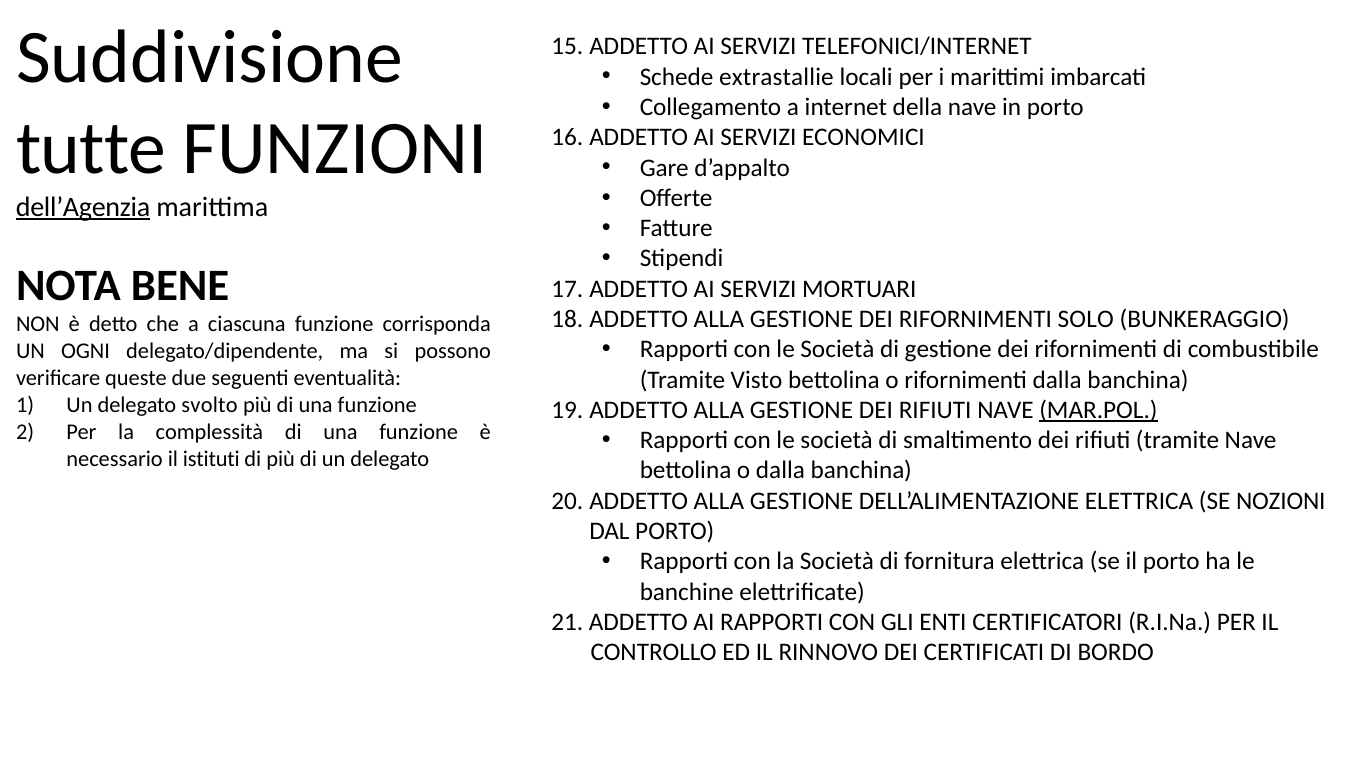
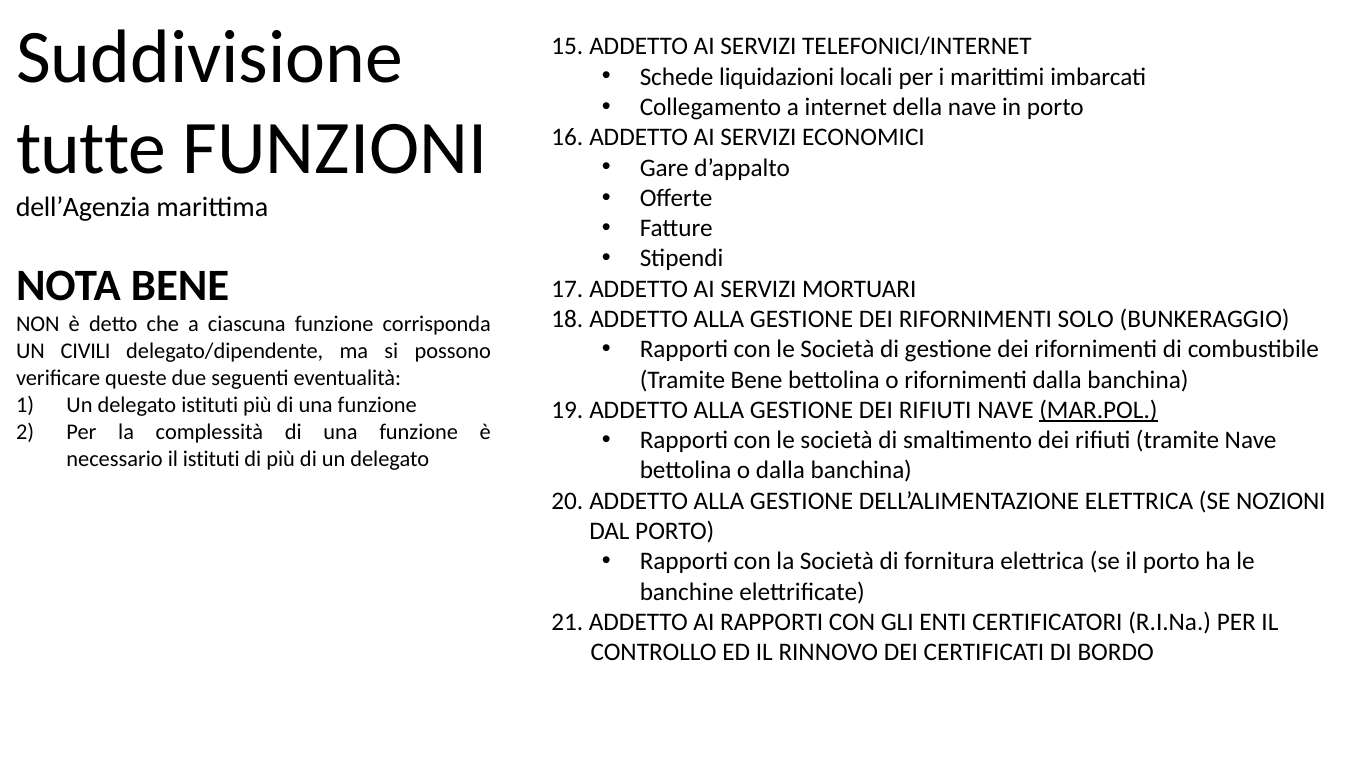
extrastallie: extrastallie -> liquidazioni (777, 77)
dell’Agenzia underline: present -> none (83, 207)
OGNI: OGNI -> CIVILI (86, 351)
Tramite Visto: Visto -> Bene (757, 380)
delegato svolto: svolto -> istituti (210, 405)
